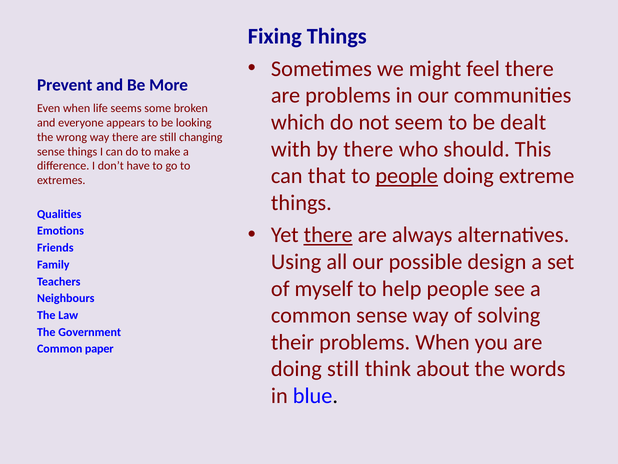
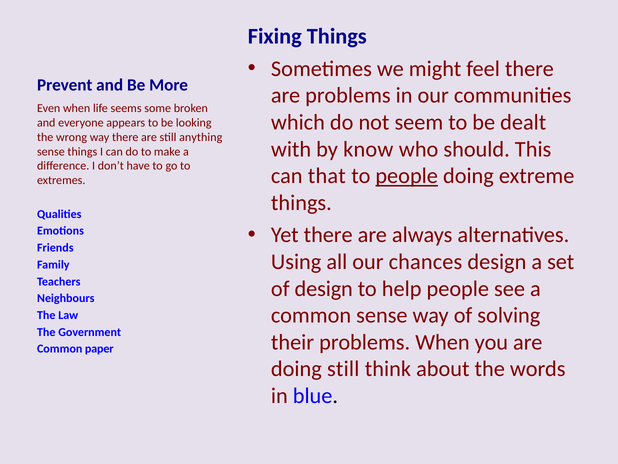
changing: changing -> anything (201, 137)
by there: there -> know (368, 149)
there underline: present -> none (328, 235)
possible: possible -> chances (425, 262)
of myself: myself -> design (324, 288)
